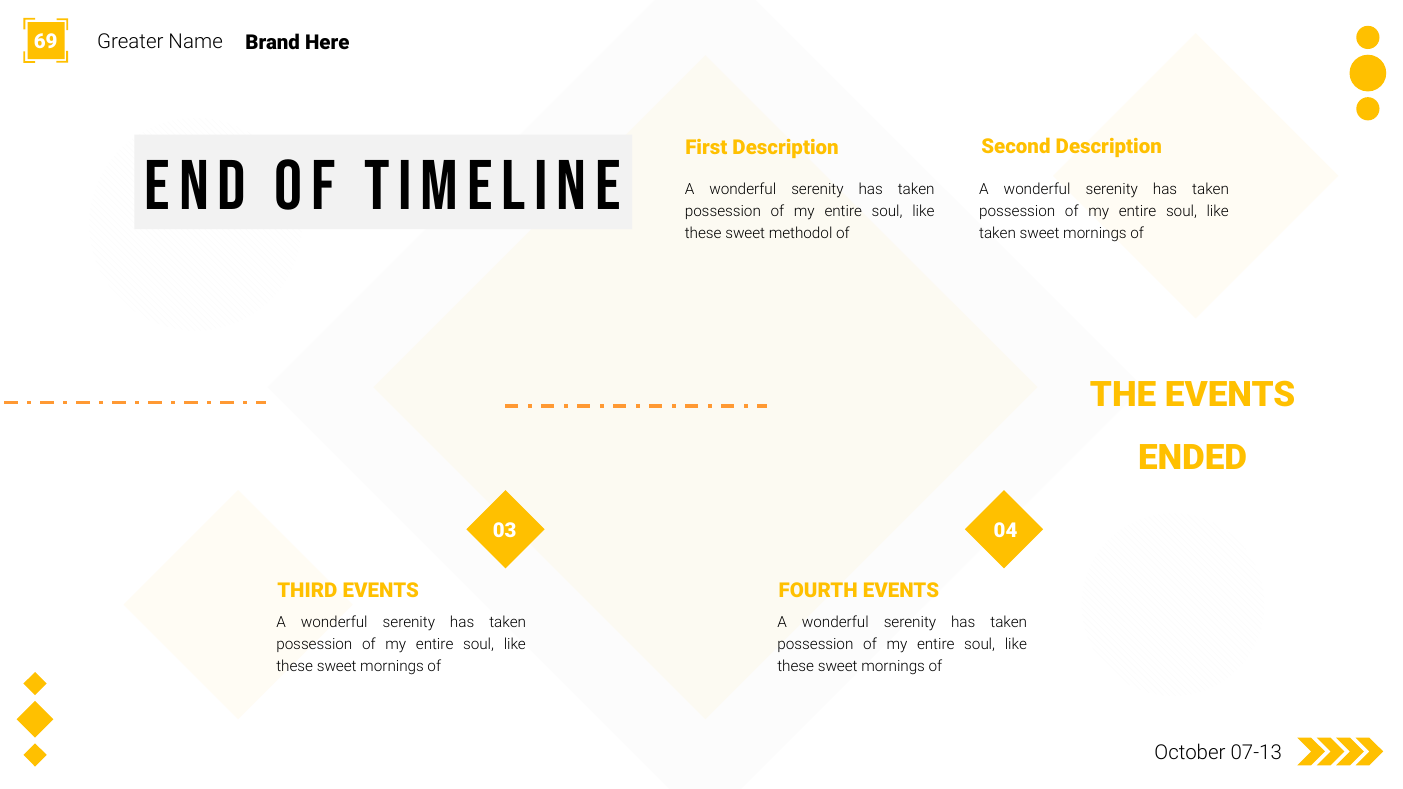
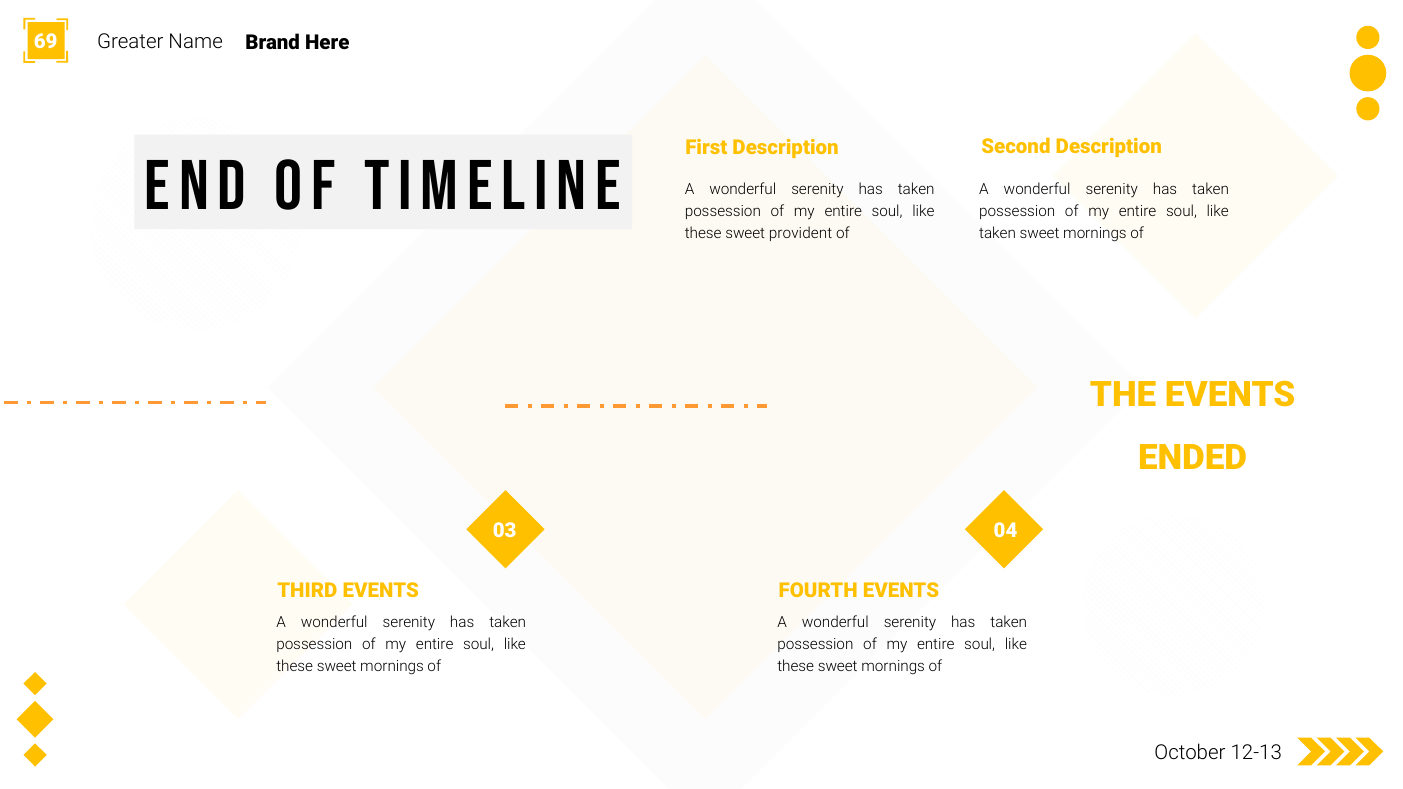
methodol: methodol -> provident (801, 234)
07-13: 07-13 -> 12-13 (1256, 753)
